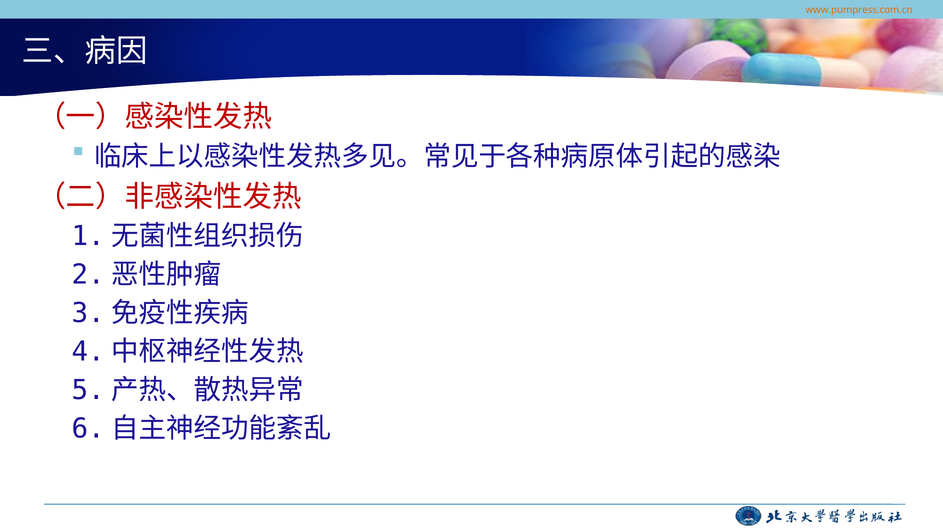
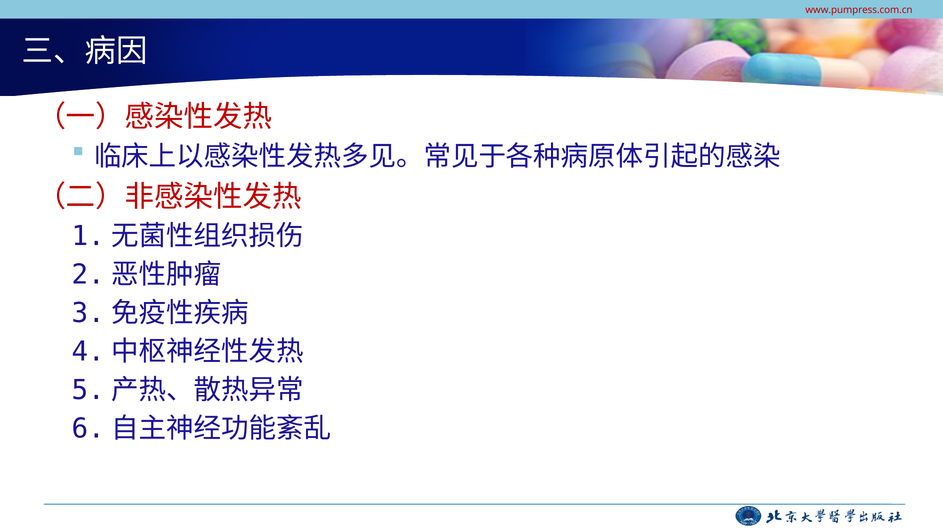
www.pumpress.com.cn colour: orange -> red (859, 10)
